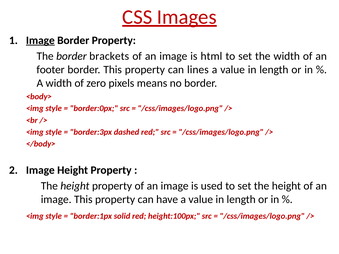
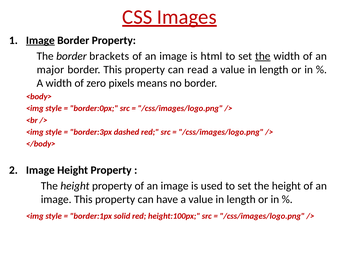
the underline: none -> present (263, 56)
footer: footer -> major (50, 70)
lines: lines -> read (198, 70)
